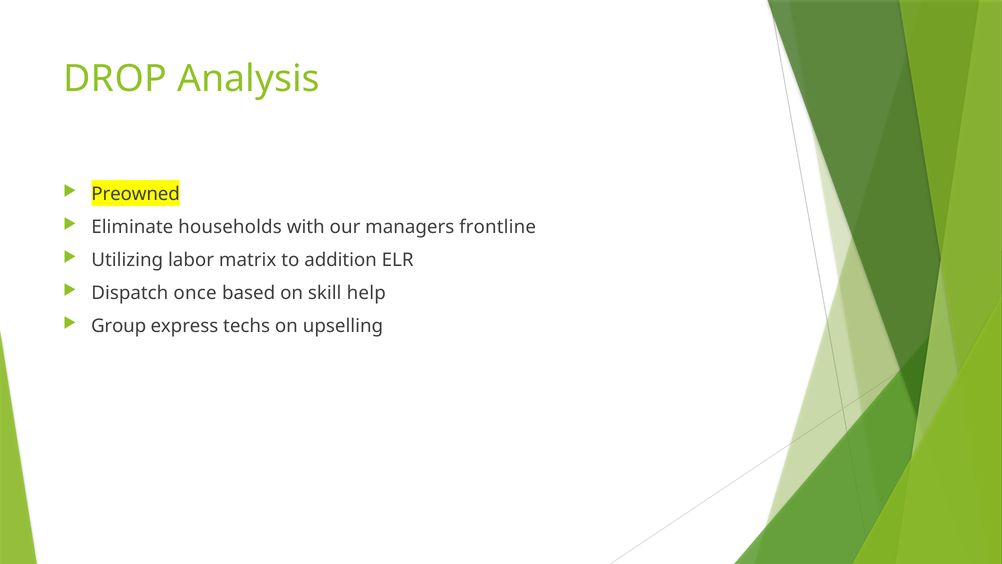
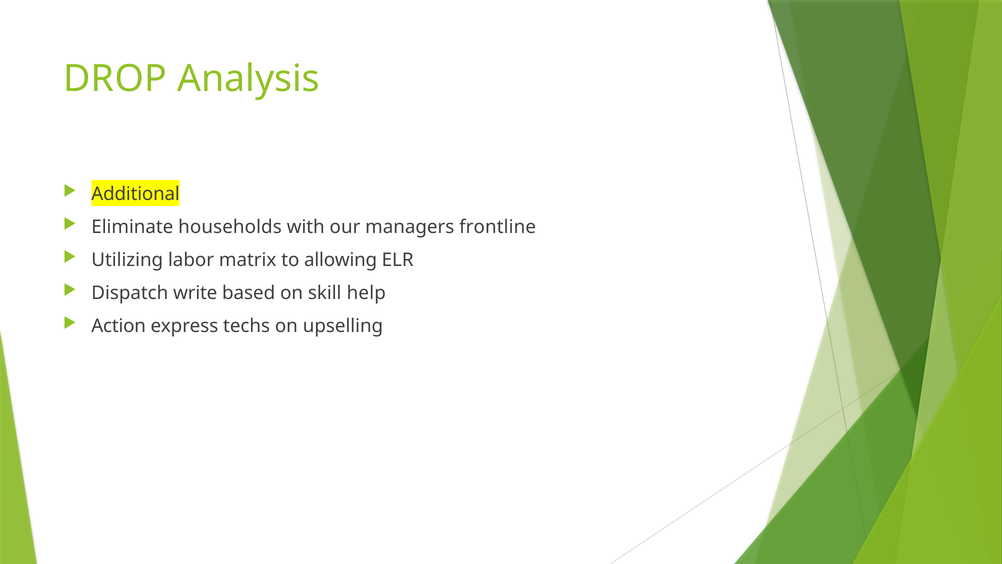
Preowned: Preowned -> Additional (136, 194)
addition: addition -> allowing (341, 260)
once: once -> write (195, 293)
Group: Group -> Action (119, 326)
